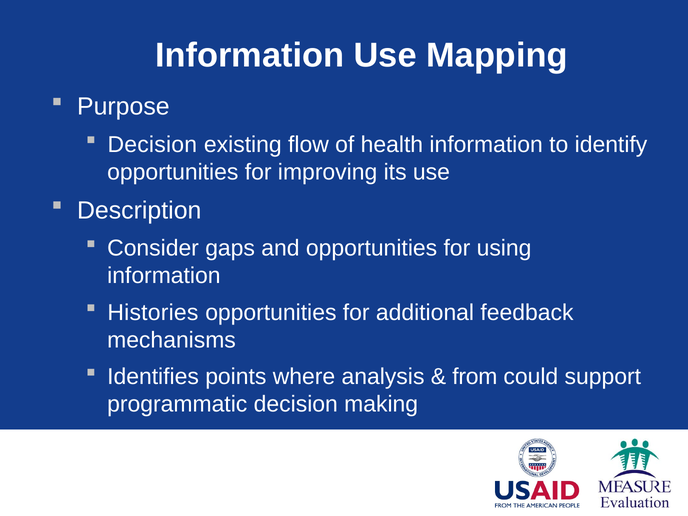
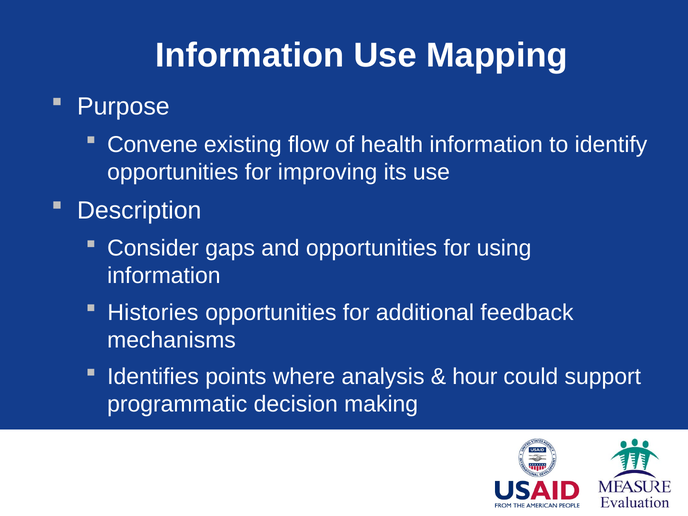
Decision: Decision -> Convene (153, 144)
from: from -> hour (475, 377)
